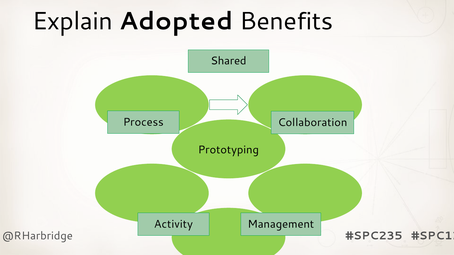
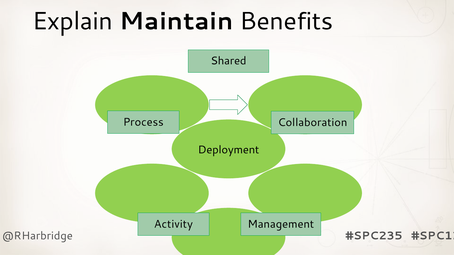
Adopted: Adopted -> Maintain (176, 21)
Prototyping: Prototyping -> Deployment (229, 150)
